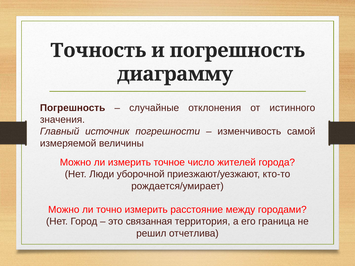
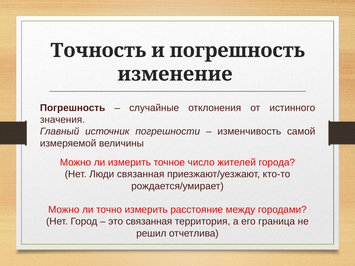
диаграмму: диаграмму -> изменение (175, 74)
Люди уборочной: уборочной -> связанная (141, 174)
